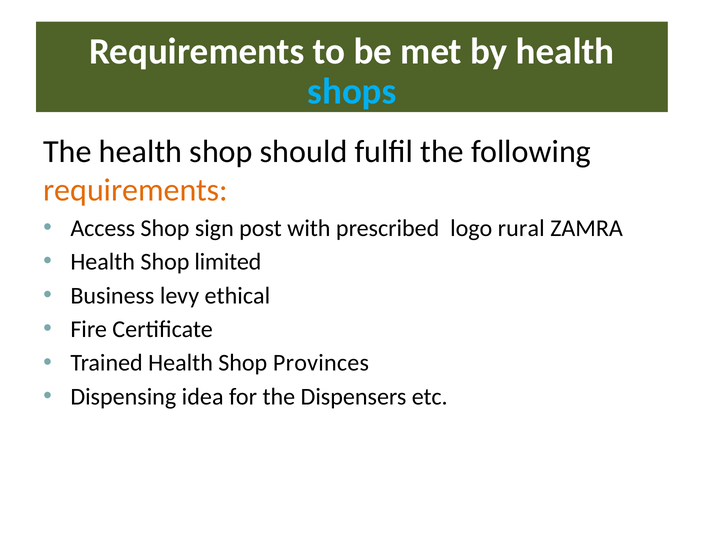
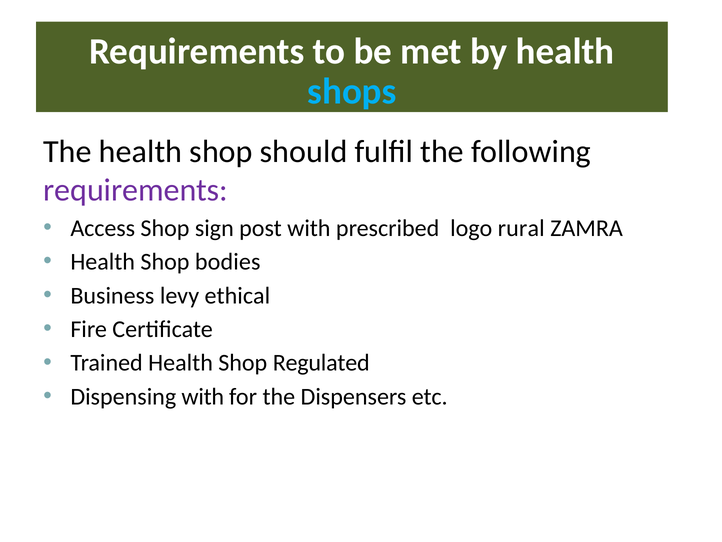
requirements colour: orange -> purple (136, 190)
limited: limited -> bodies (228, 262)
Provinces: Provinces -> Regulated (321, 363)
Dispensing idea: idea -> with (203, 396)
